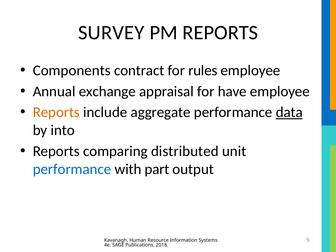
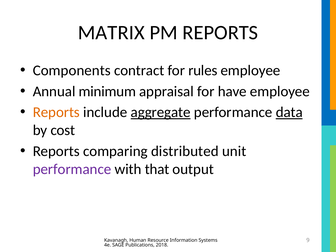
SURVEY: SURVEY -> MATRIX (111, 33)
exchange: exchange -> minimum (107, 91)
aggregate underline: none -> present (161, 112)
into: into -> cost (63, 130)
performance colour: blue -> purple (72, 169)
part: part -> that (157, 169)
